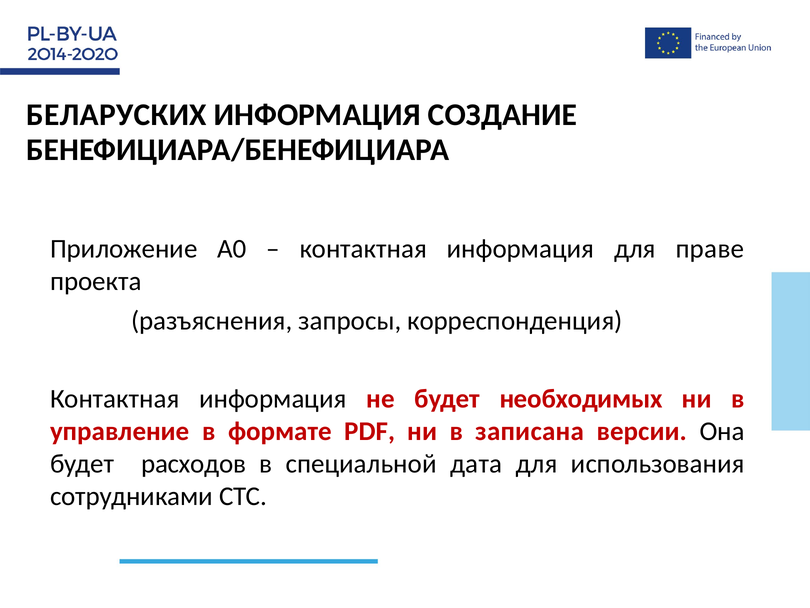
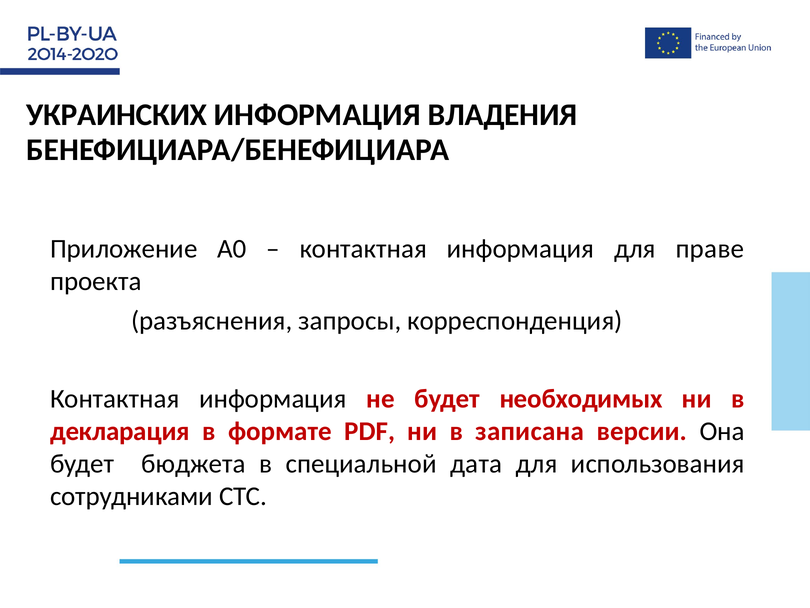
БЕЛАРУСКИХ: БЕЛАРУСКИХ -> УКРАИНСКИХ (117, 115)
СОЗДАНИЕ: СОЗДАНИЕ -> ВЛАДЕНИЯ (503, 115)
управление: управление -> декларация (120, 431)
расходов: расходов -> бюджета (193, 463)
